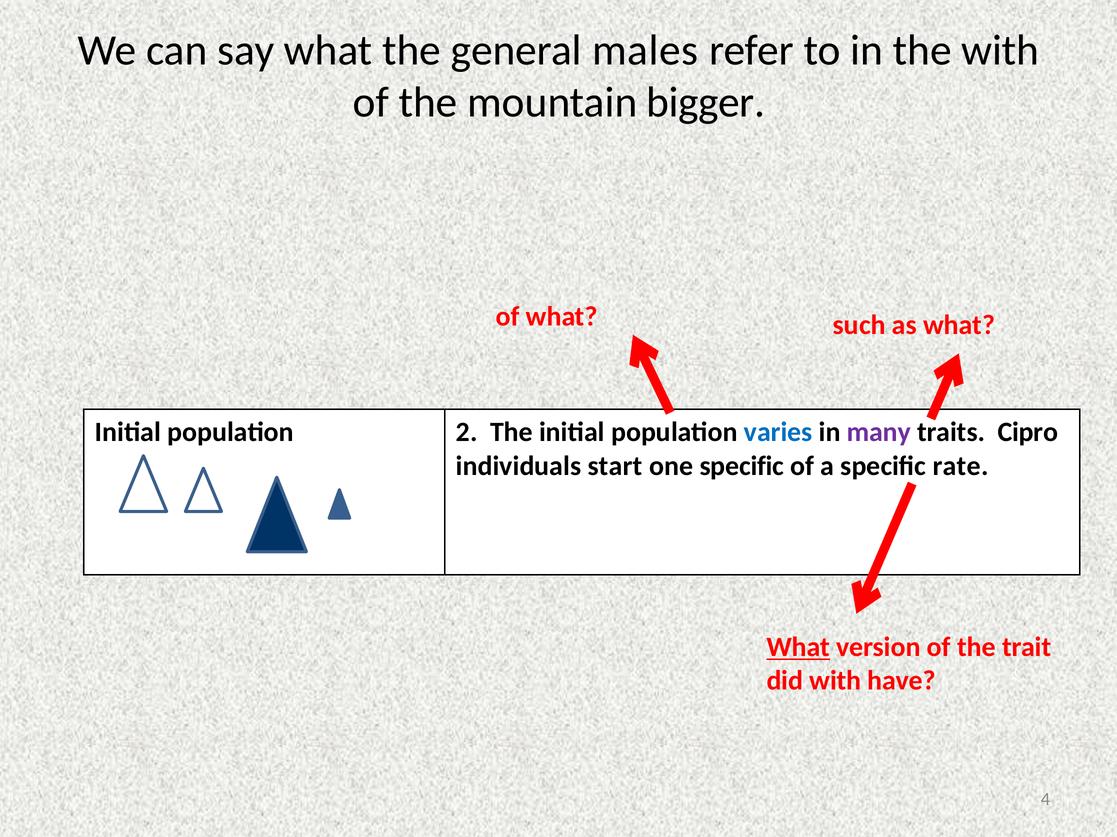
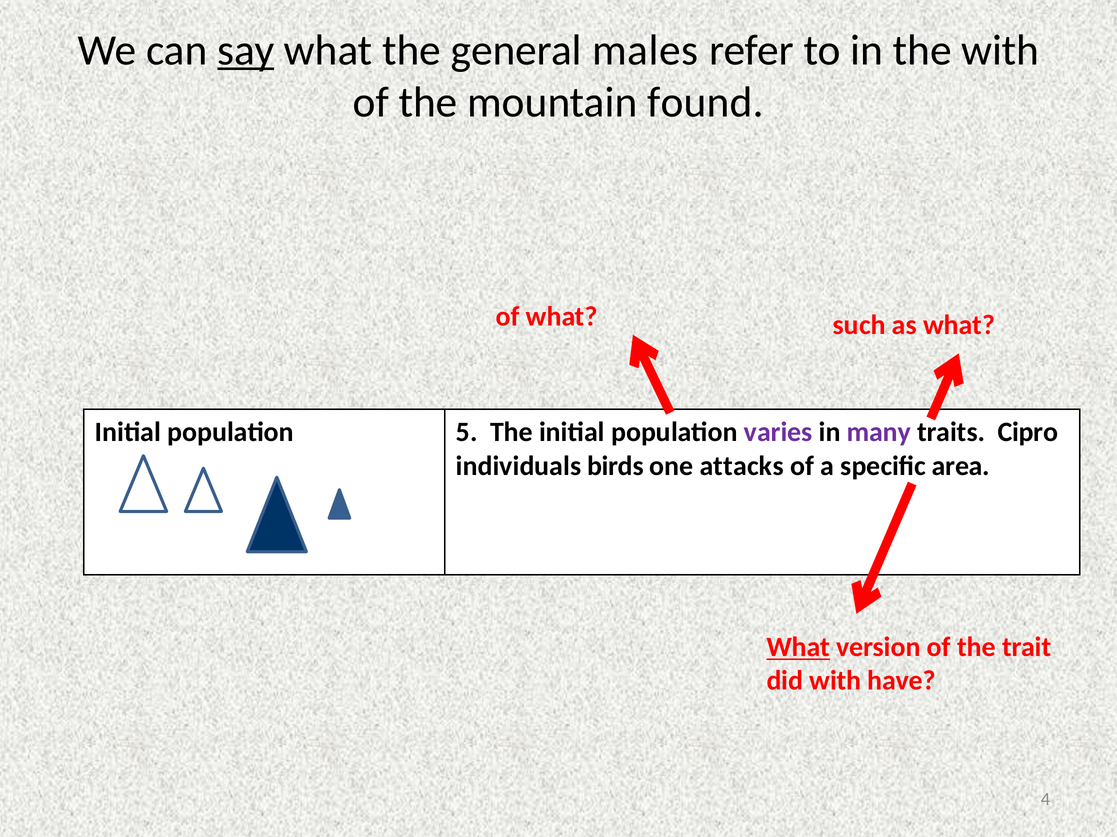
say underline: none -> present (246, 50)
bigger: bigger -> found (705, 102)
2: 2 -> 5 (467, 433)
varies colour: blue -> purple (778, 433)
start: start -> birds (615, 467)
one specific: specific -> attacks (742, 467)
rate: rate -> area (961, 467)
